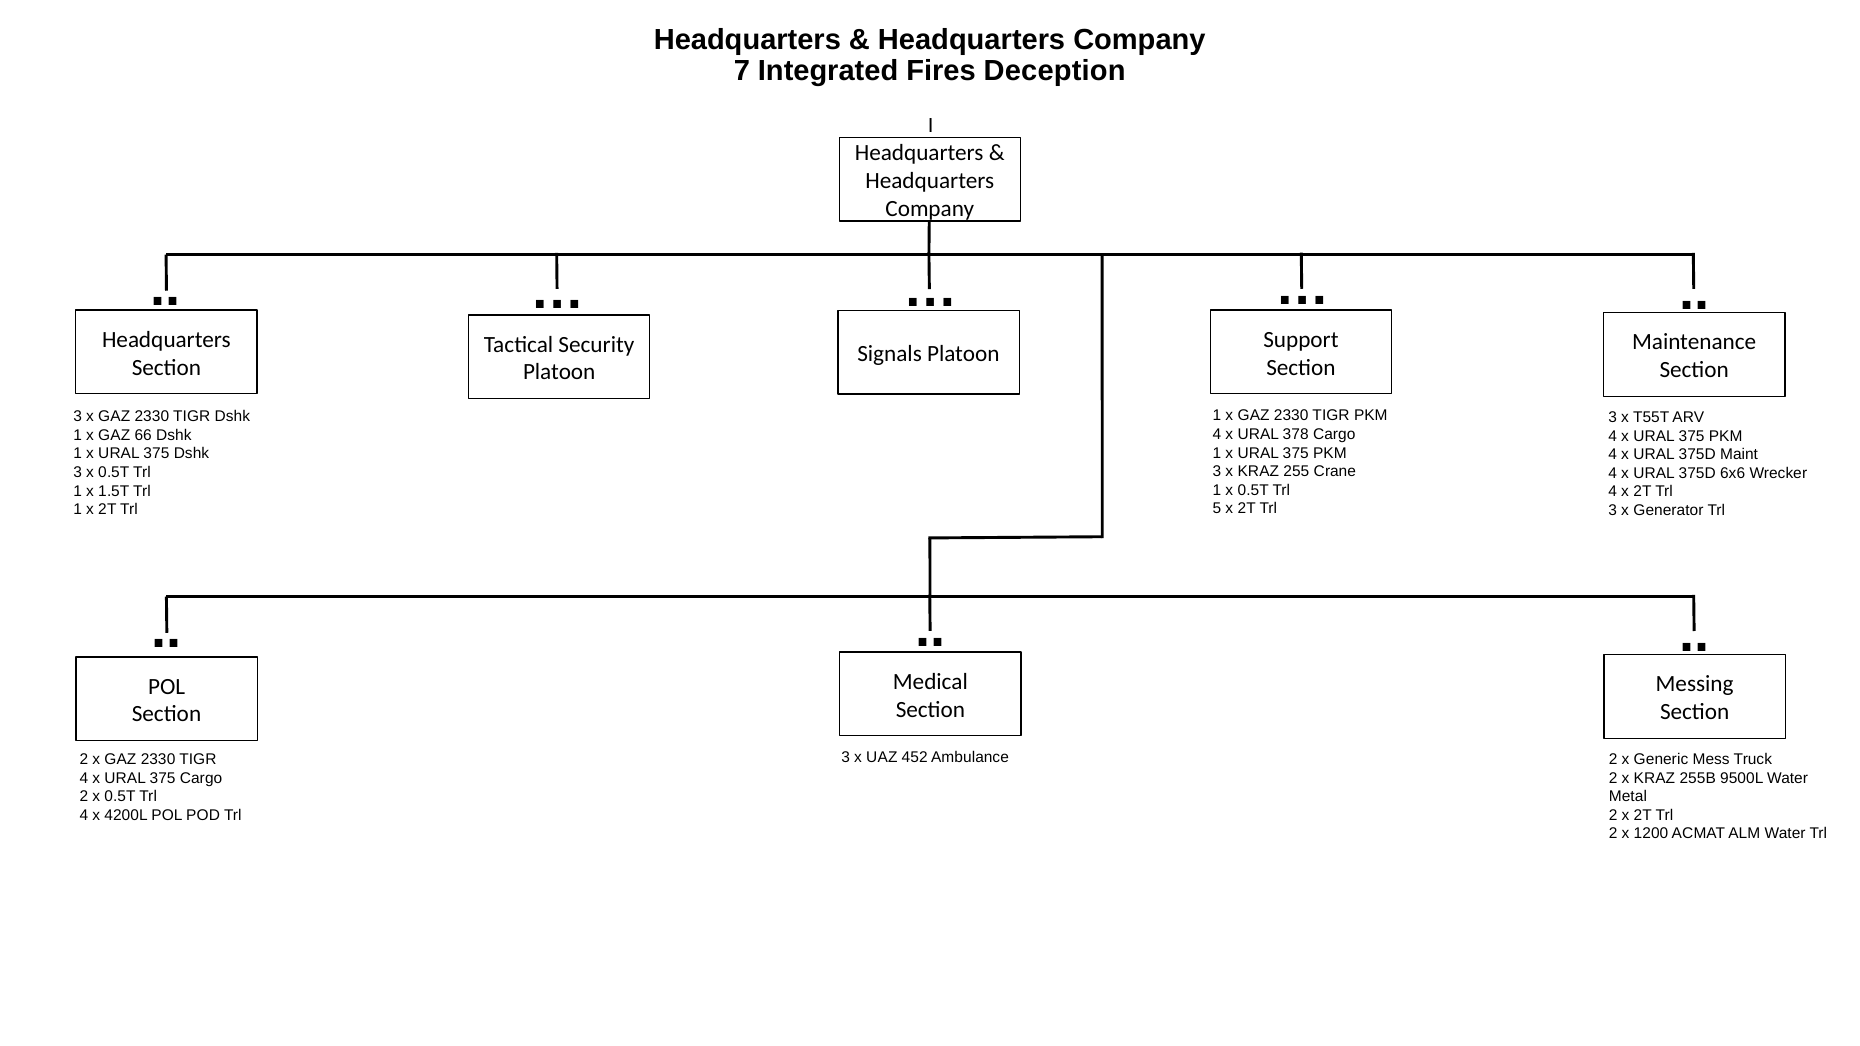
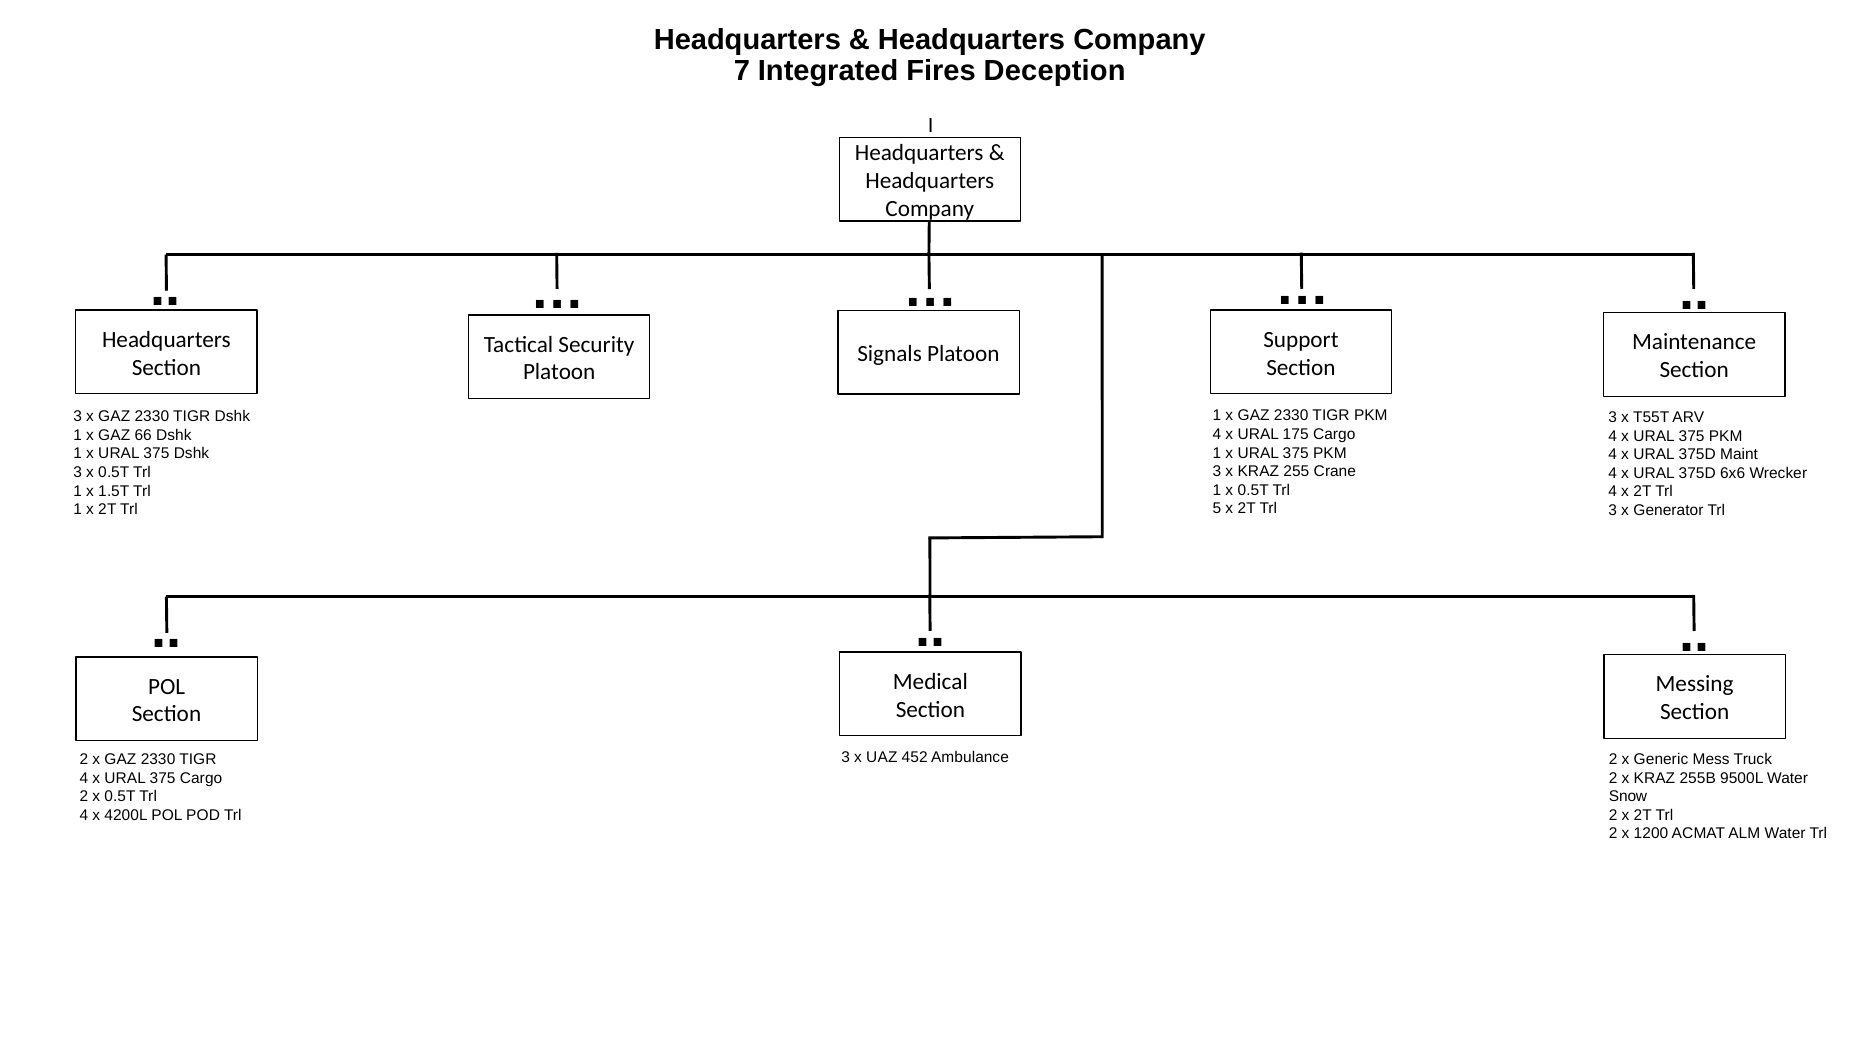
378: 378 -> 175 (1296, 434)
Metal: Metal -> Snow (1628, 797)
